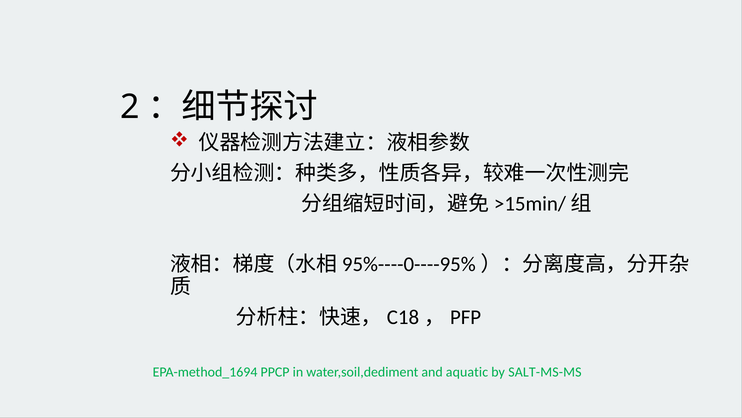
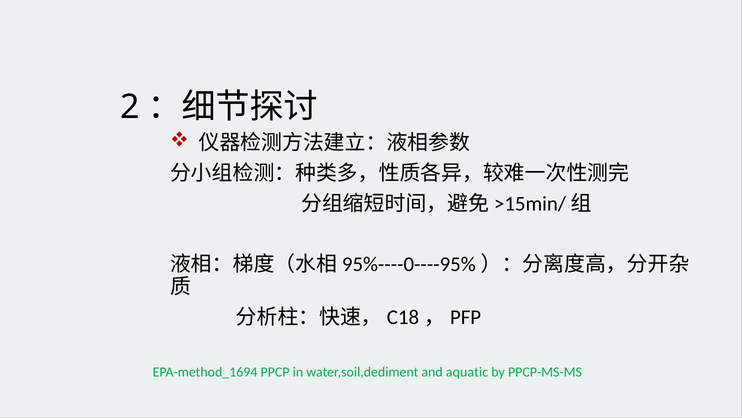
SALT-MS-MS: SALT-MS-MS -> PPCP-MS-MS (545, 372)
